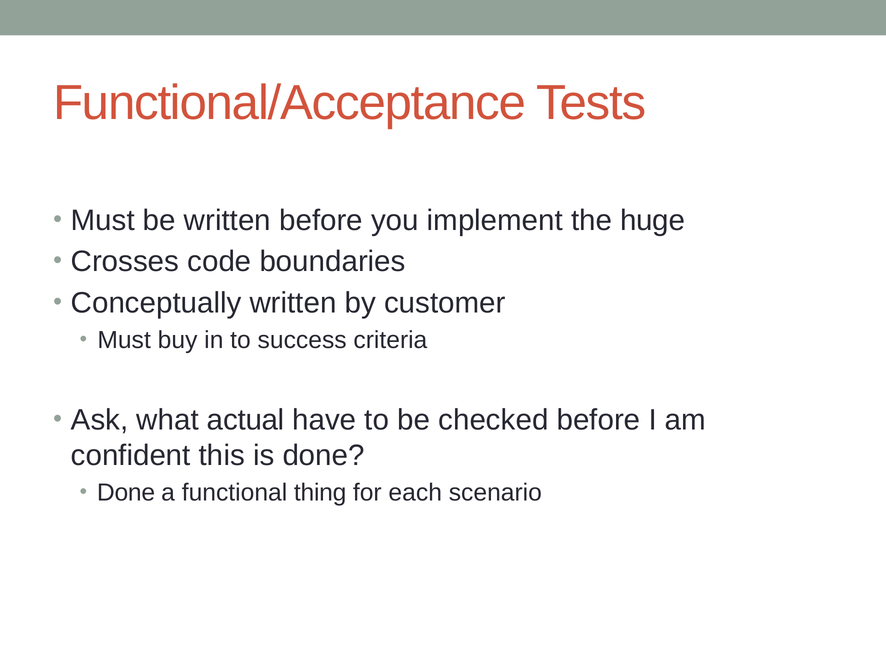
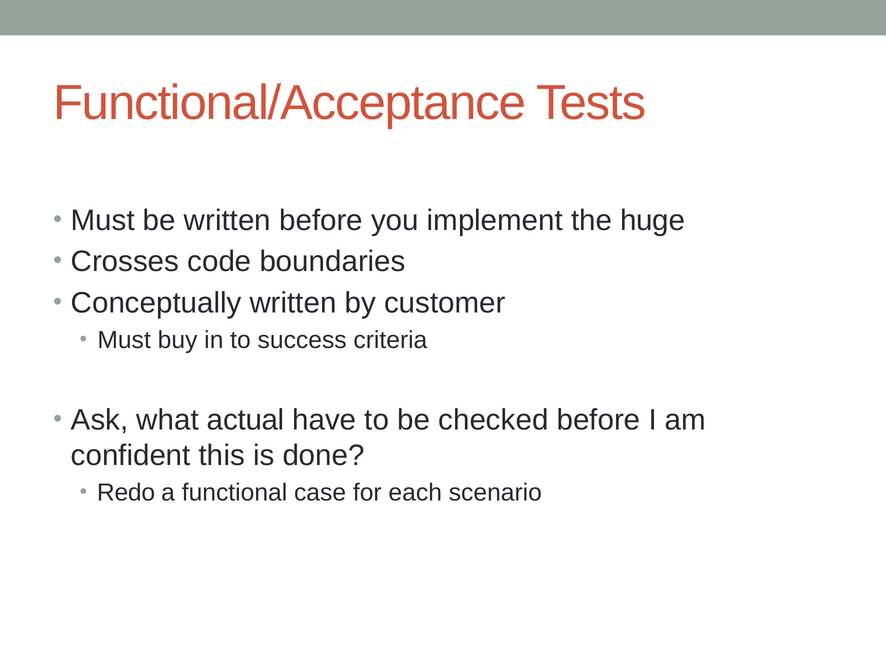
Done: Done -> Redo (126, 493)
thing: thing -> case (320, 493)
